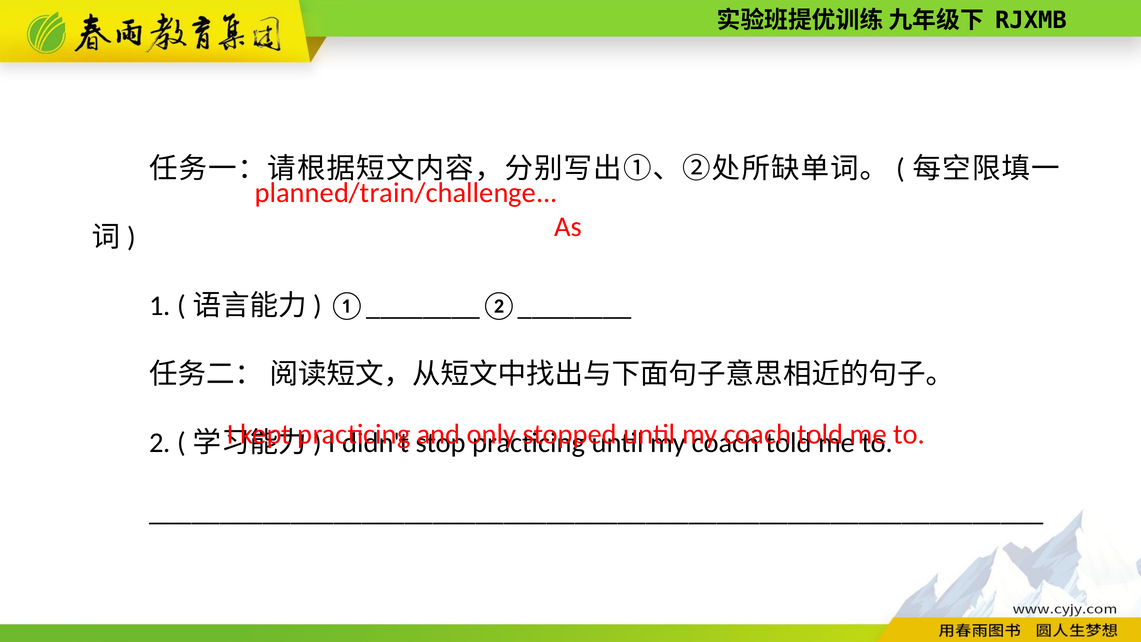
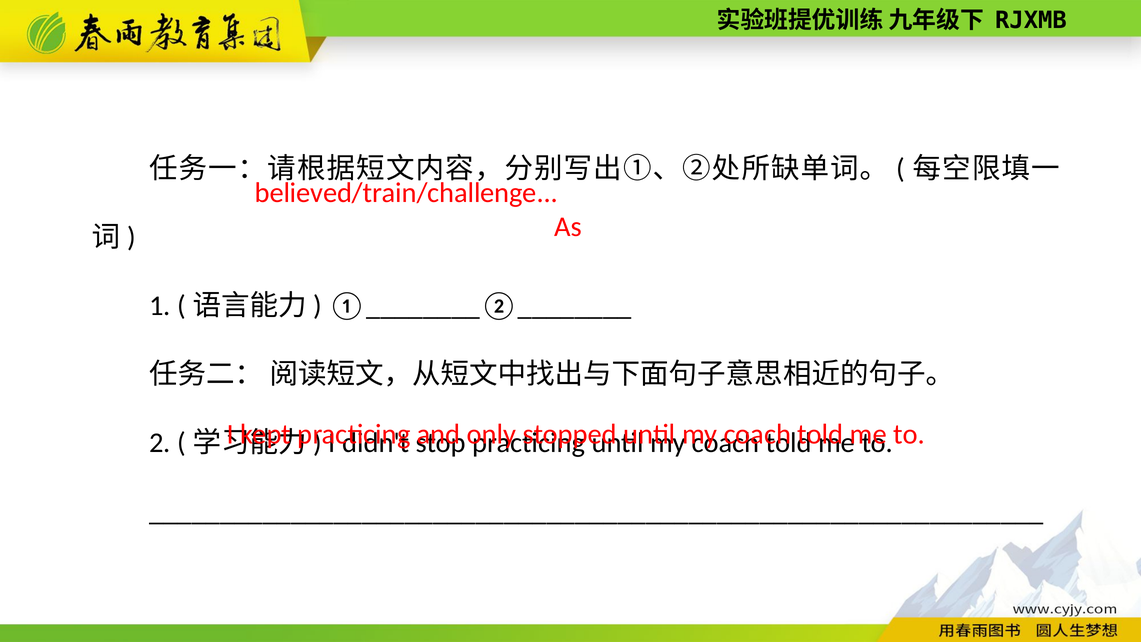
planned/train/challenge: planned/train/challenge -> believed/train/challenge (406, 193)
